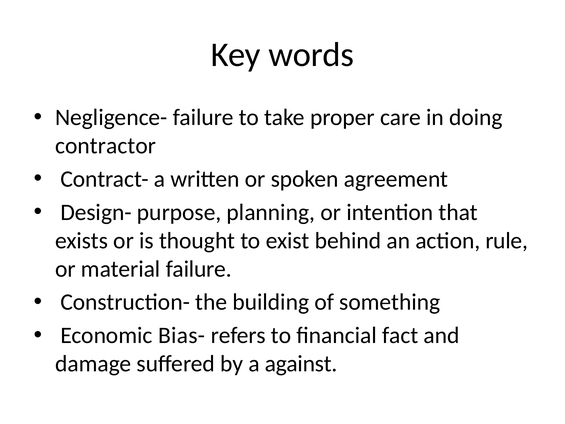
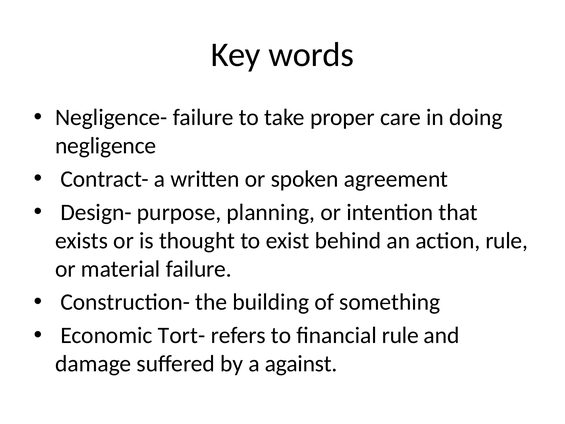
contractor: contractor -> negligence (106, 146)
Bias-: Bias- -> Tort- (182, 335)
financial fact: fact -> rule (400, 335)
